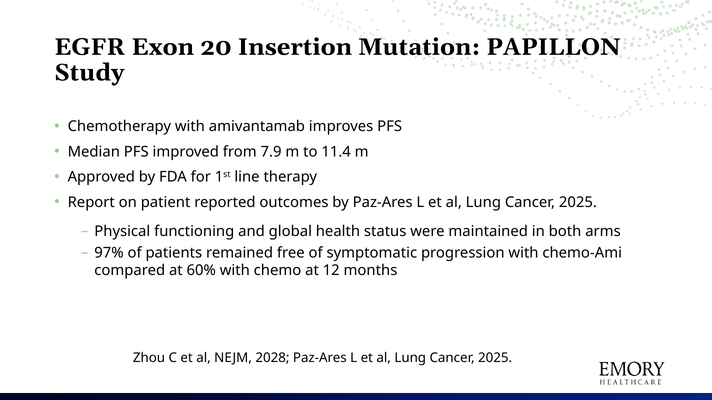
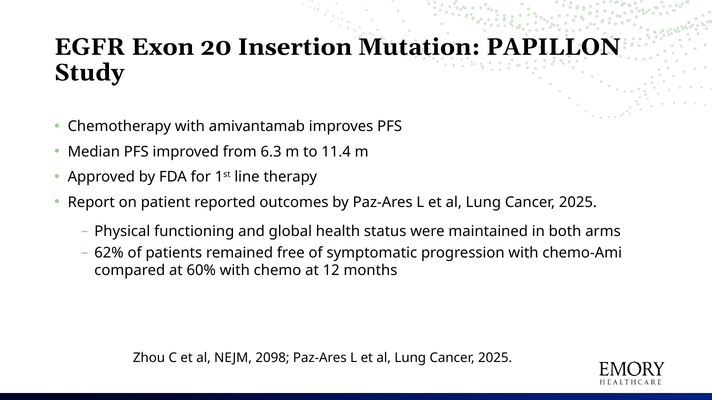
7.9: 7.9 -> 6.3 (271, 152)
97%: 97% -> 62% (109, 253)
2028: 2028 -> 2098 (272, 358)
